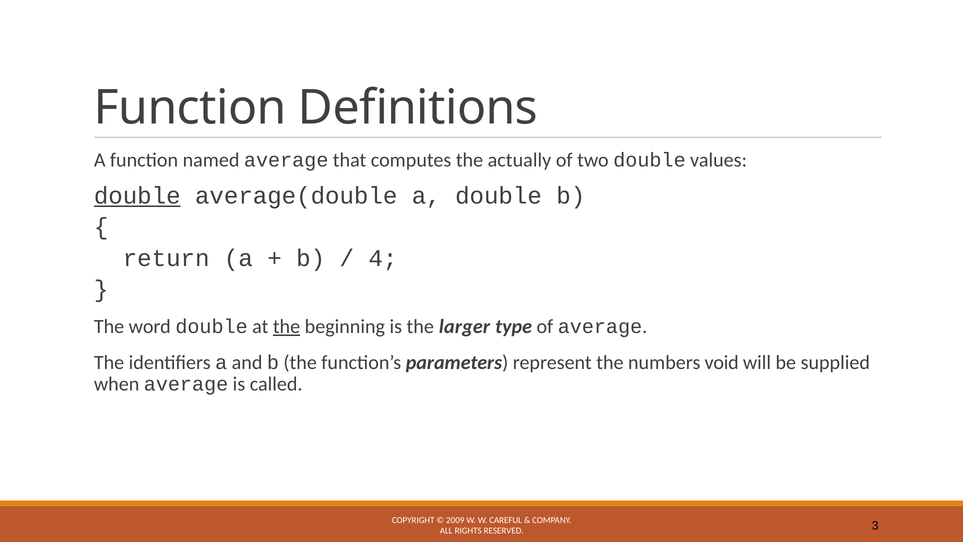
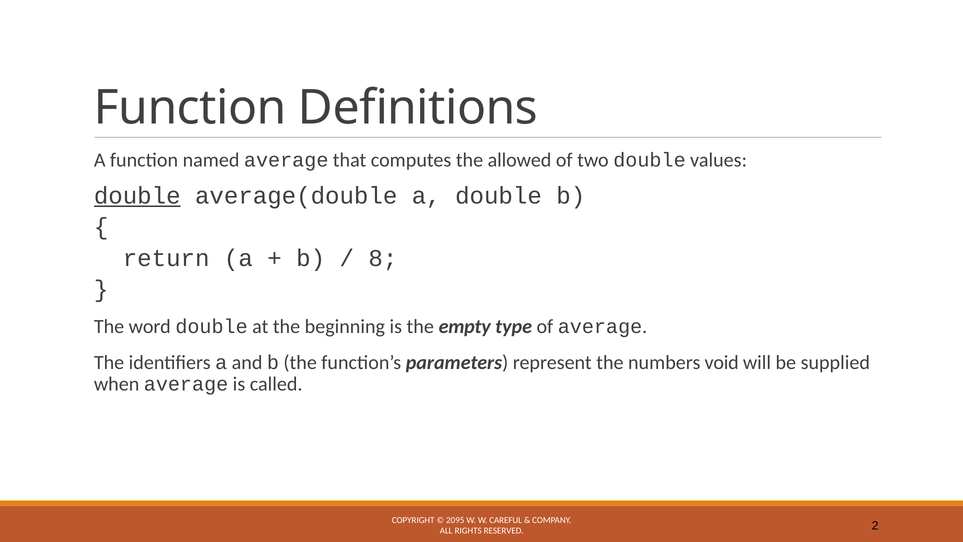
actually: actually -> allowed (520, 160)
4: 4 -> 8 (383, 258)
the underline: present -> none (287, 326)
larger: larger -> empty (465, 326)
2009: 2009 -> 2095 (455, 520)
3: 3 -> 2 (875, 525)
